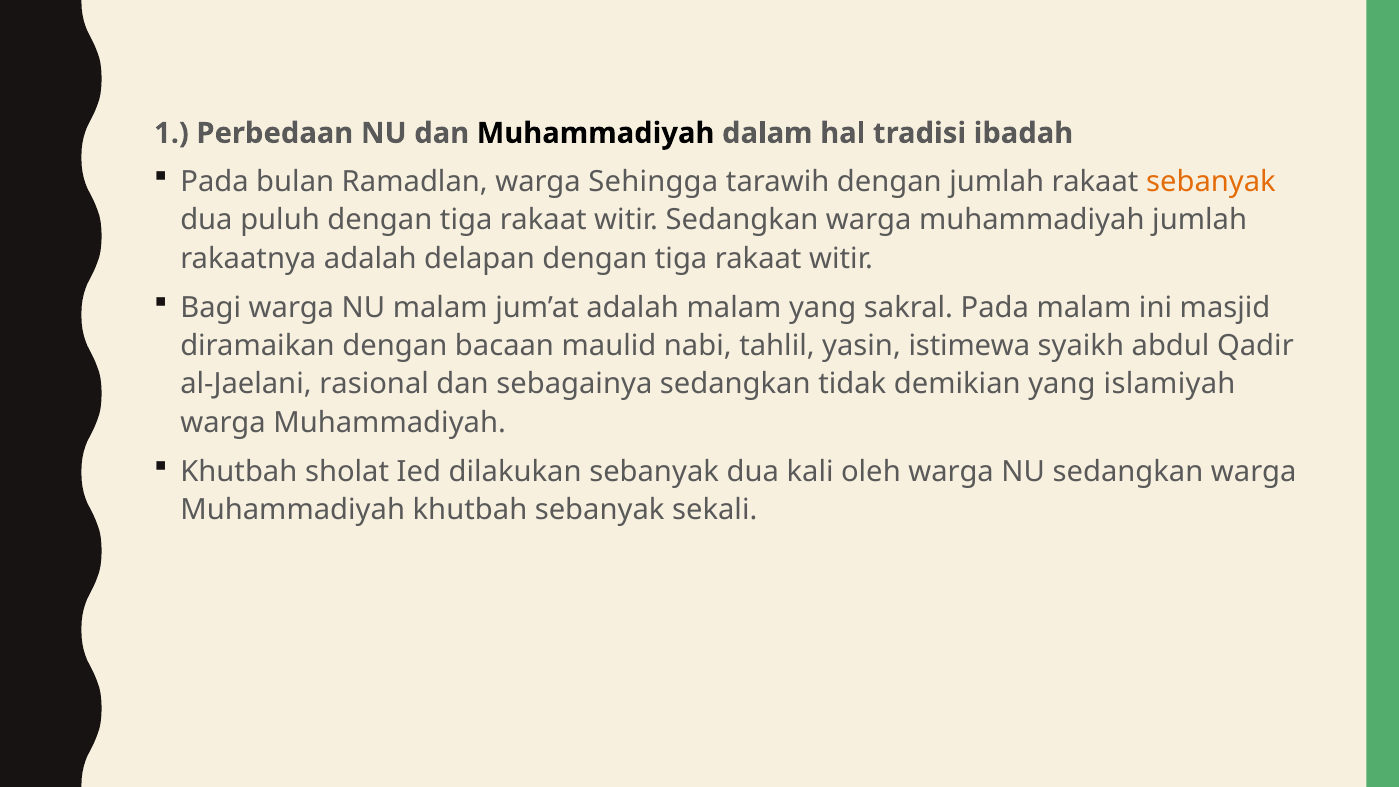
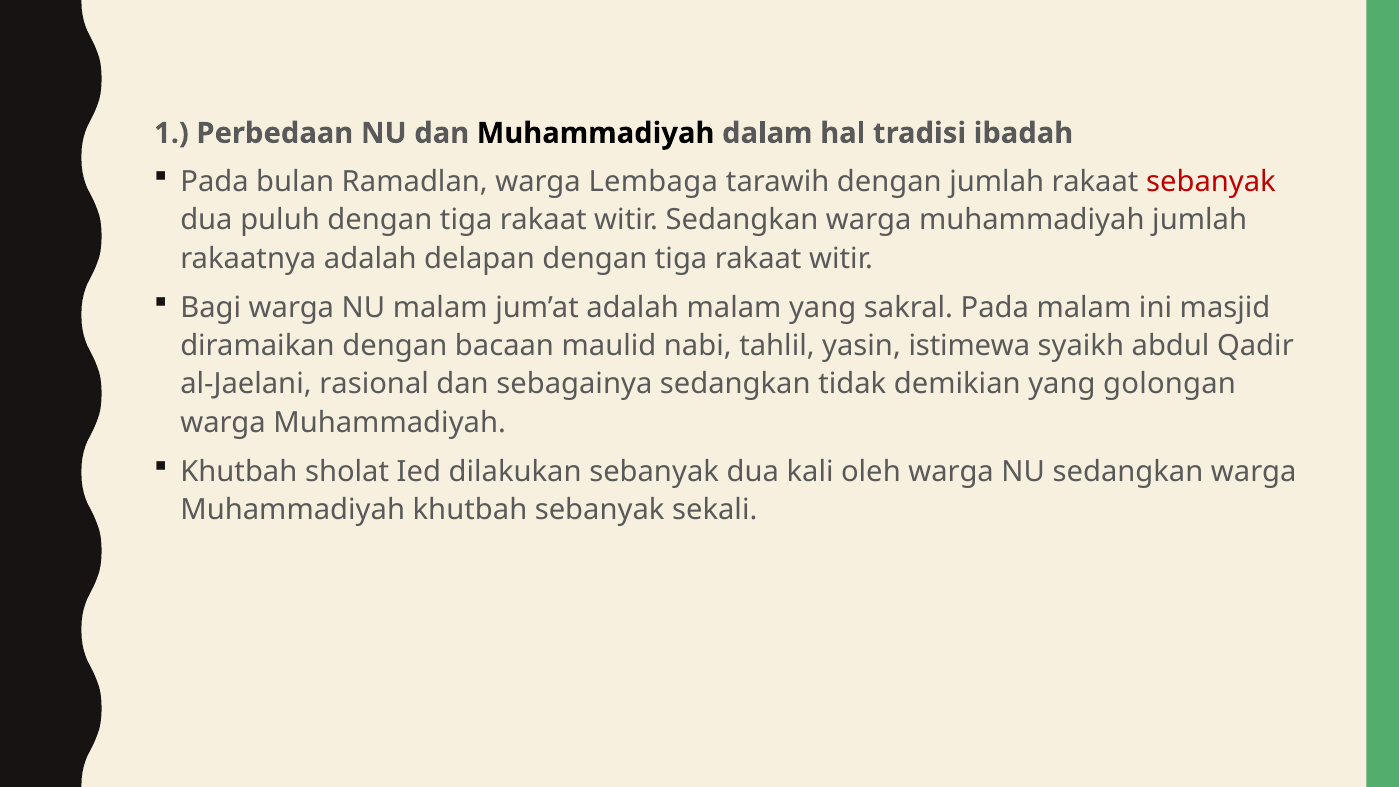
Sehingga: Sehingga -> Lembaga (653, 182)
sebanyak colour: orange -> red (1211, 182)
islamiyah: islamiyah -> golongan (1170, 384)
